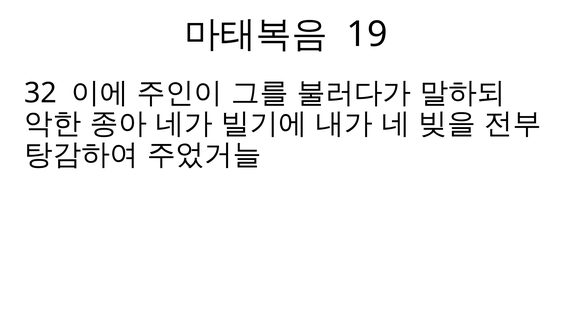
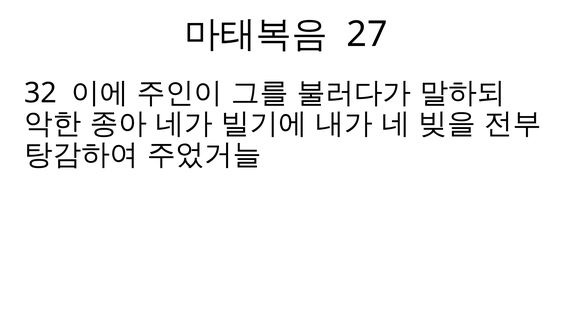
19: 19 -> 27 (367, 34)
